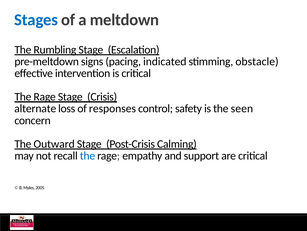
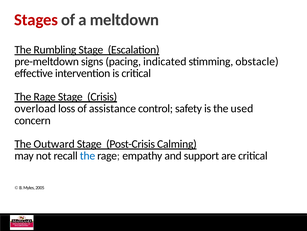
Stages colour: blue -> red (36, 20)
alternate: alternate -> overload (35, 108)
responses: responses -> assistance (112, 108)
seen: seen -> used (242, 108)
